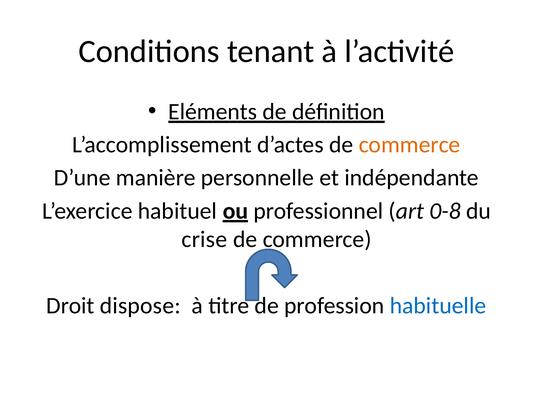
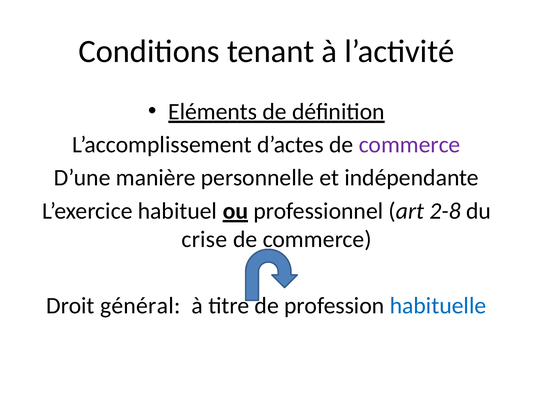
commerce colour: orange -> purple (410, 145)
0-8: 0-8 -> 2-8 (445, 211)
dispose: dispose -> général (140, 306)
